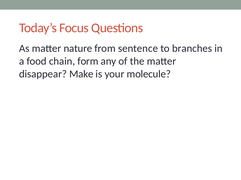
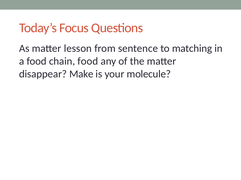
nature: nature -> lesson (78, 49)
branches: branches -> matching (192, 49)
chain form: form -> food (88, 61)
